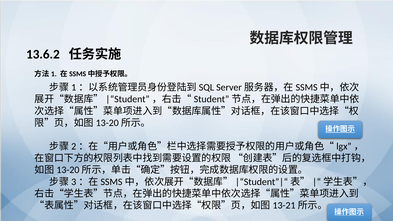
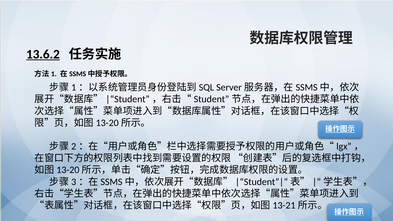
13.6.2 underline: none -> present (43, 54)
